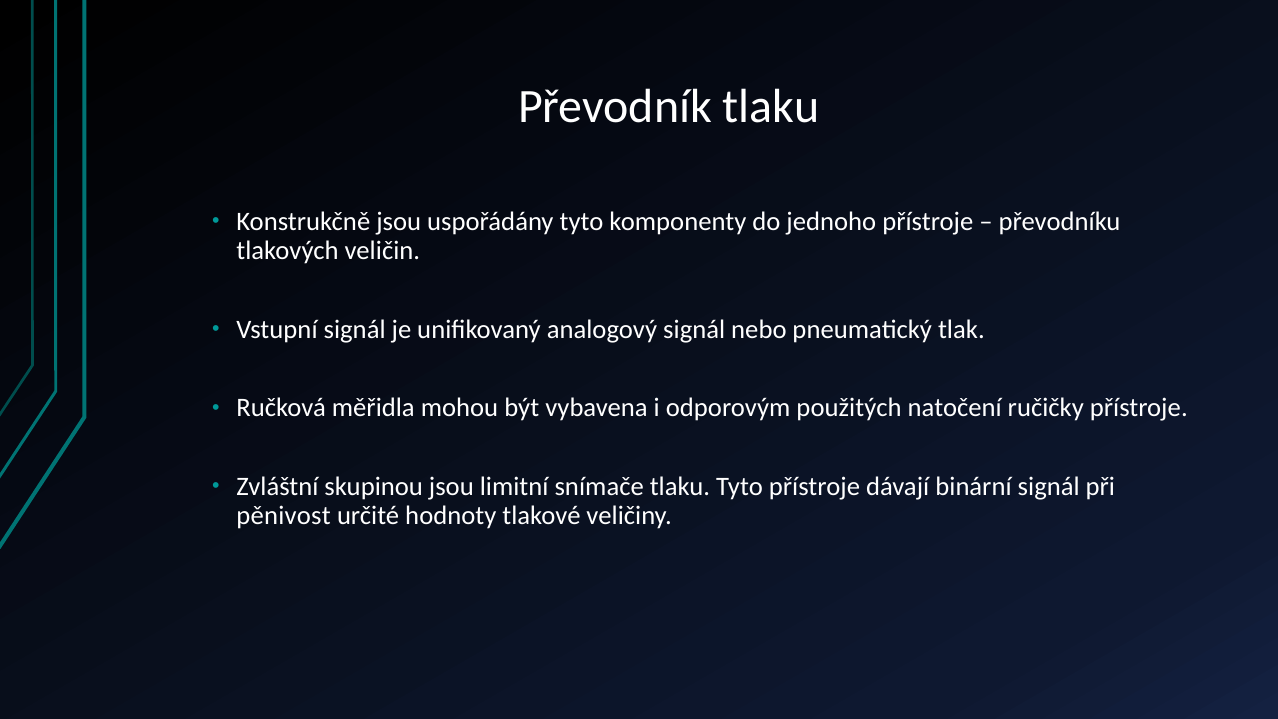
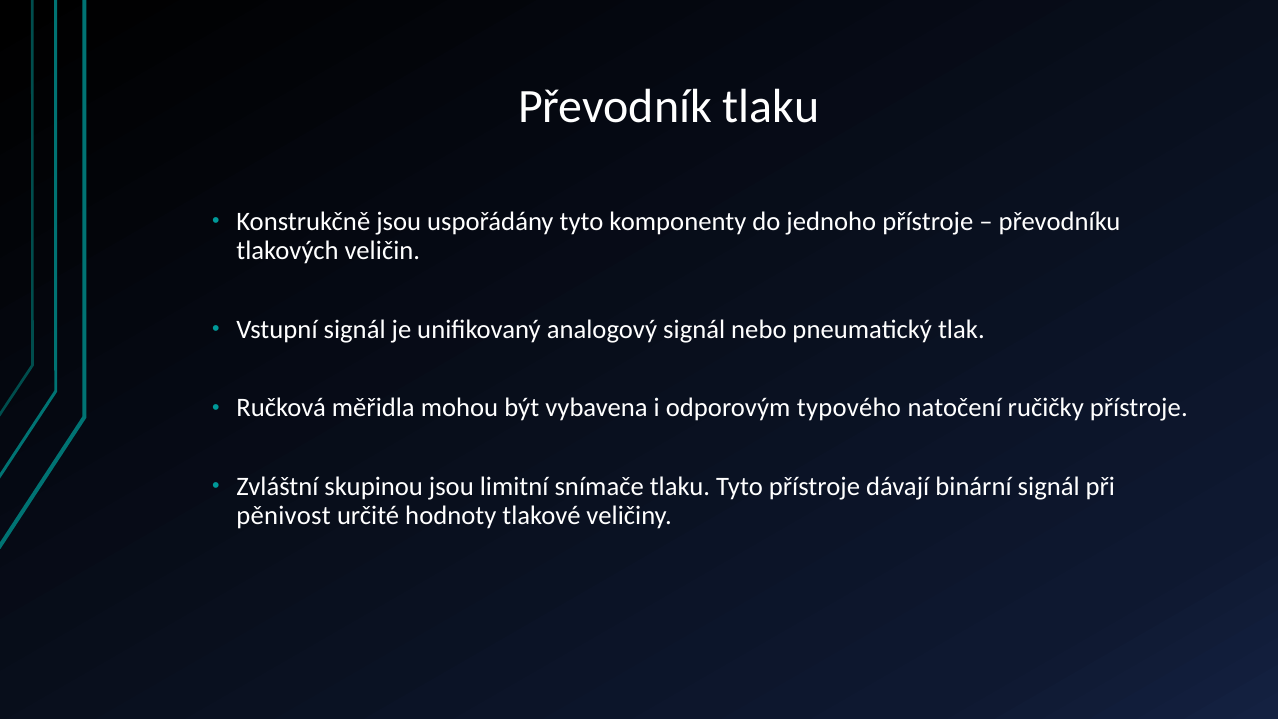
použitých: použitých -> typového (849, 408)
